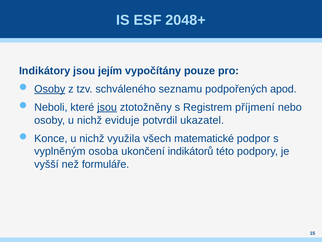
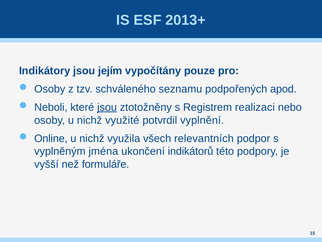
2048+: 2048+ -> 2013+ (186, 20)
Osoby underline: present -> none (50, 89)
příjmení: příjmení -> realizaci (255, 107)
eviduje: eviduje -> využité (122, 120)
ukazatel: ukazatel -> vyplnění (202, 120)
Konce: Konce -> Online (51, 138)
matematické: matematické -> relevantních (204, 138)
osoba: osoba -> jména (103, 151)
